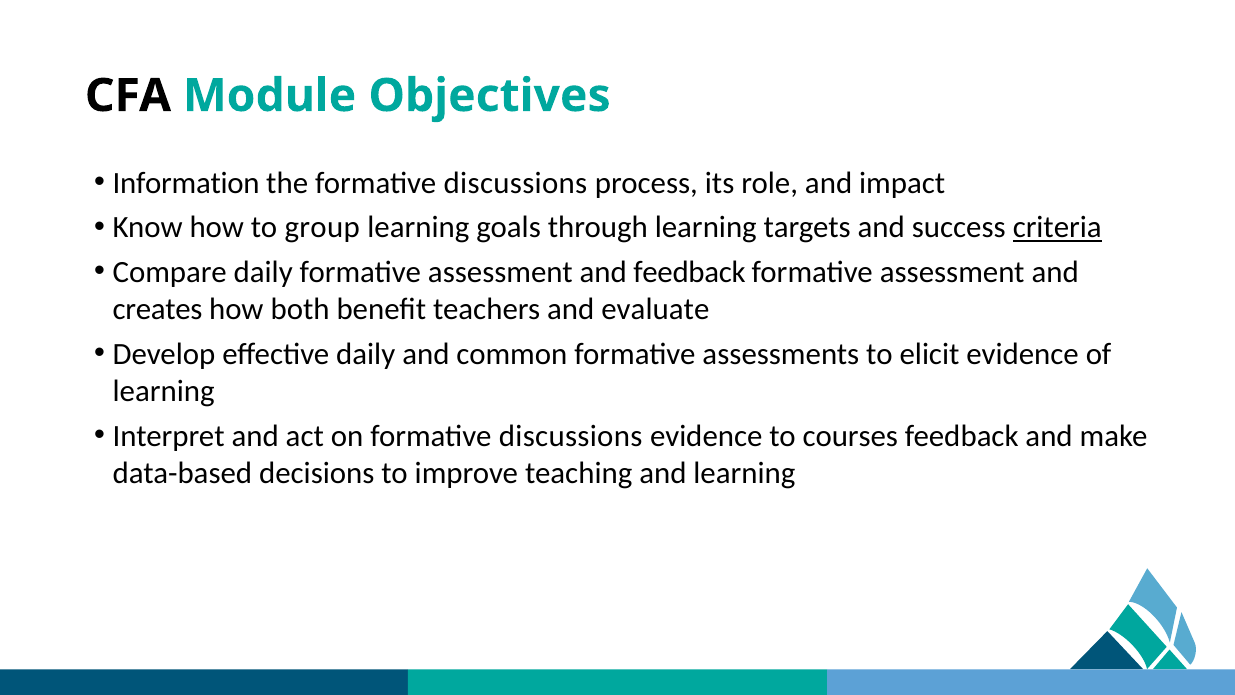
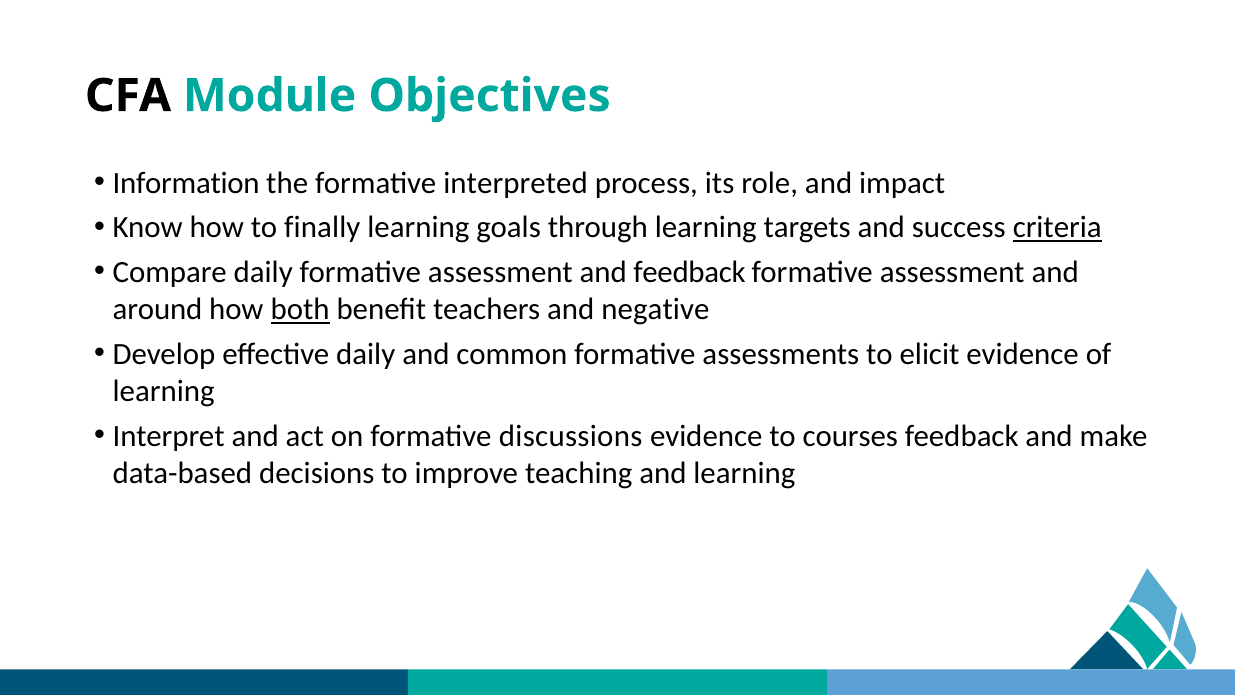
the formative discussions: discussions -> interpreted (516, 183)
group: group -> finally (322, 228)
creates: creates -> around (158, 309)
both underline: none -> present (300, 309)
evaluate: evaluate -> negative (655, 309)
